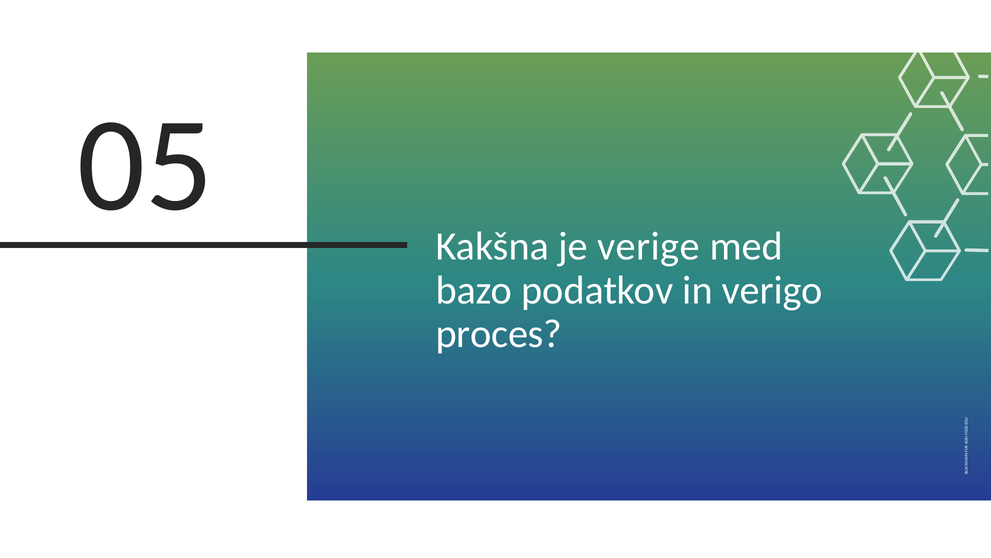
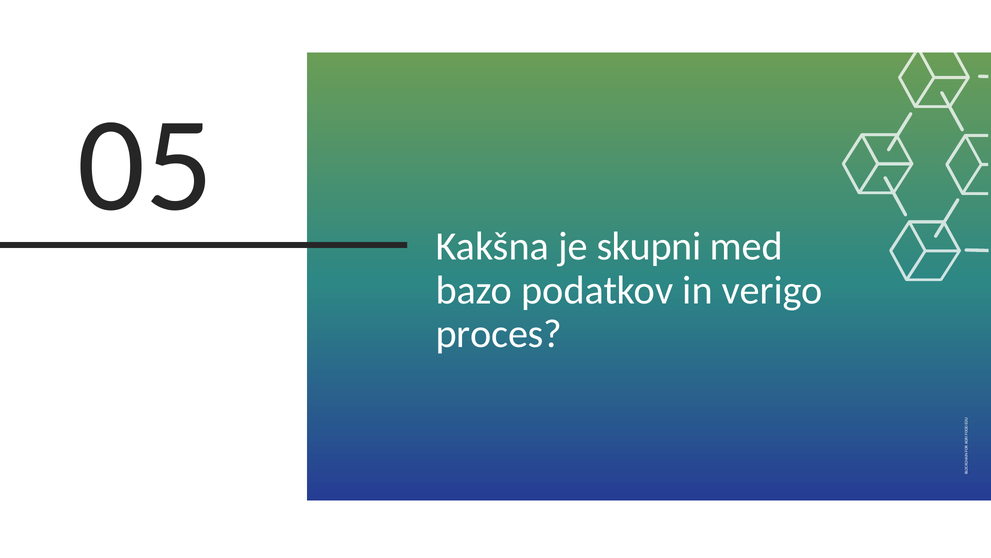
verige: verige -> skupni (649, 246)
